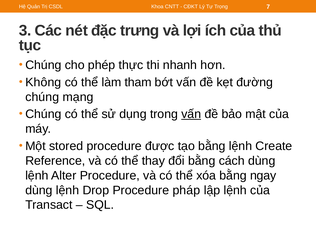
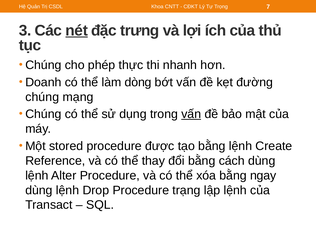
nét underline: none -> present (77, 30)
Không: Không -> Doanh (43, 82)
tham: tham -> dòng (138, 82)
pháp: pháp -> trạng (186, 190)
